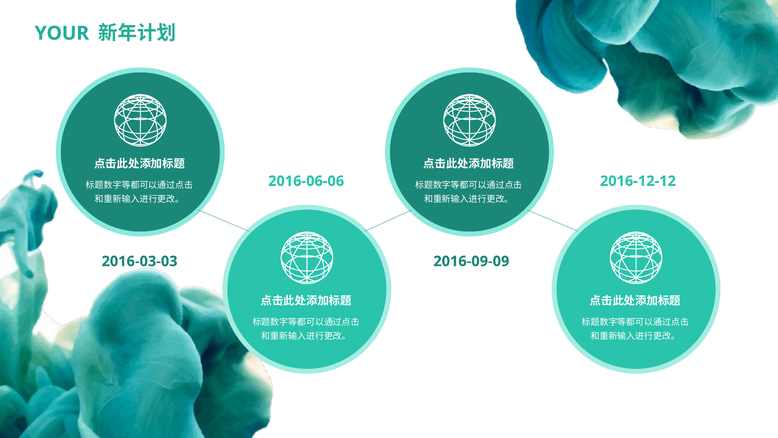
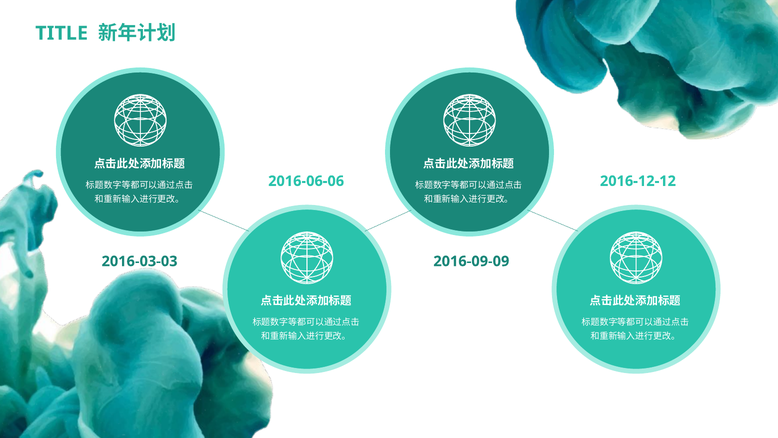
YOUR: YOUR -> TITLE (62, 33)
